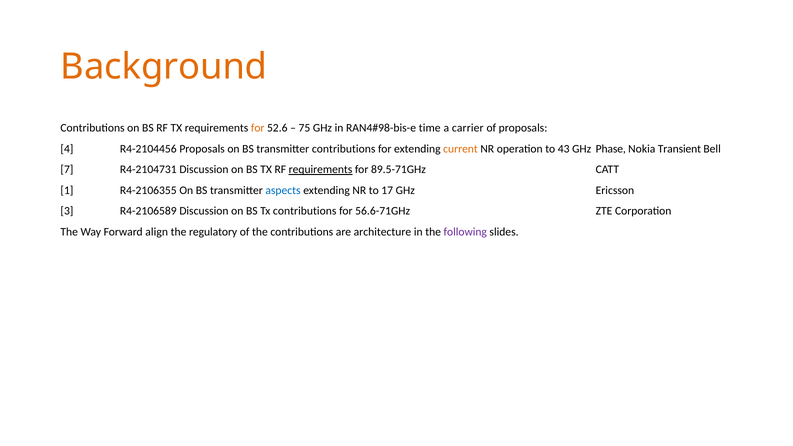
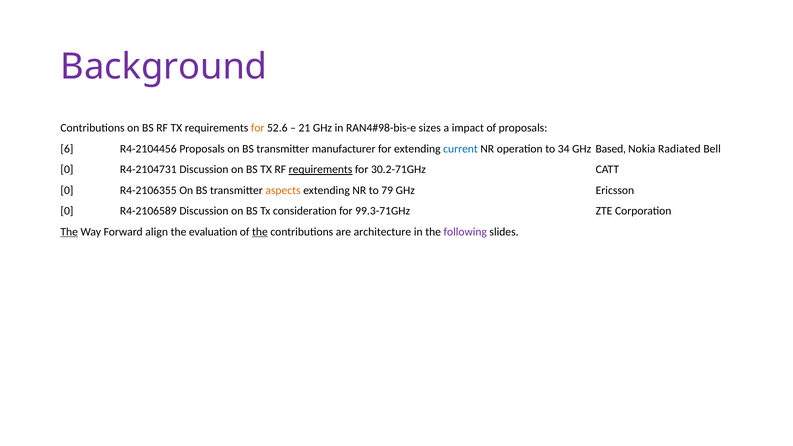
Background colour: orange -> purple (164, 67)
75: 75 -> 21 (304, 128)
time: time -> sizes (430, 128)
carrier: carrier -> impact (468, 128)
4: 4 -> 6 (67, 149)
transmitter contributions: contributions -> manufacturer (344, 149)
current colour: orange -> blue (461, 149)
43: 43 -> 34 (564, 149)
Phase: Phase -> Based (611, 149)
Transient: Transient -> Radiated (679, 149)
7: 7 -> 0 (67, 170)
89.5-71GHz: 89.5-71GHz -> 30.2-71GHz (398, 170)
1: 1 -> 0 (67, 190)
aspects colour: blue -> orange (283, 190)
17: 17 -> 79 (387, 190)
3: 3 -> 0 (67, 211)
Tx contributions: contributions -> consideration (305, 211)
56.6-71GHz: 56.6-71GHz -> 99.3-71GHz (383, 211)
The underline: none -> present (69, 232)
regulatory: regulatory -> evaluation (213, 232)
the underline: none -> present (260, 232)
